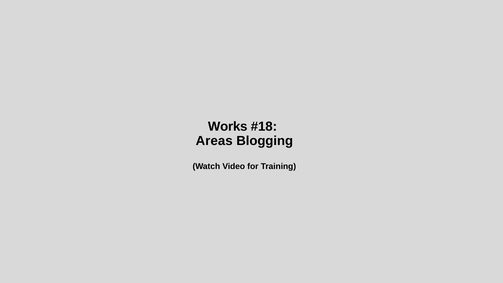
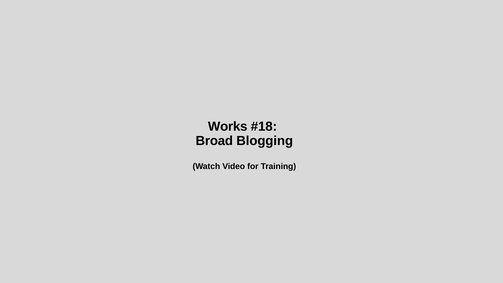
Areas: Areas -> Broad (214, 141)
